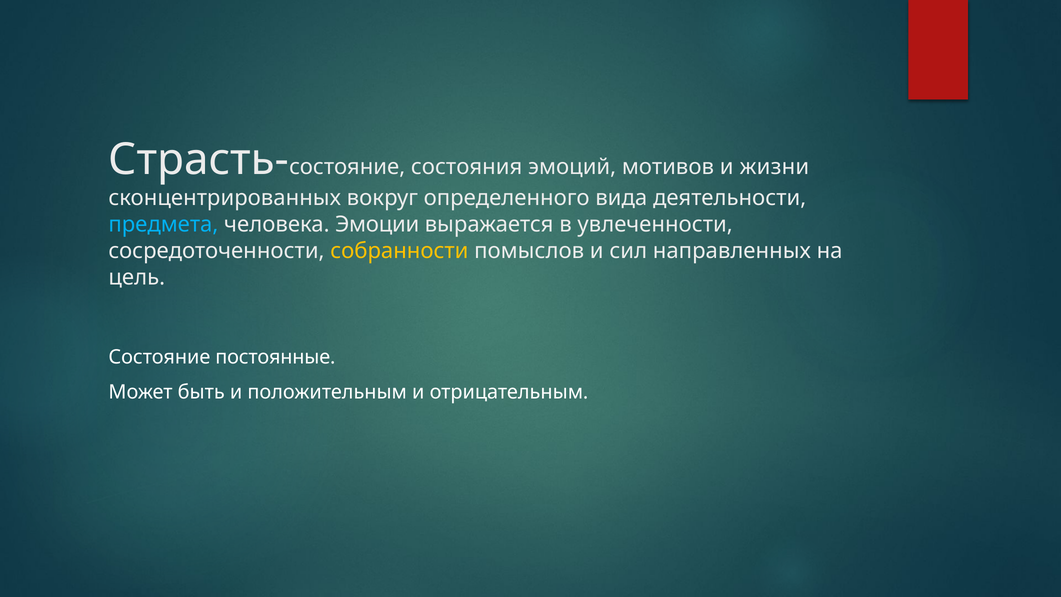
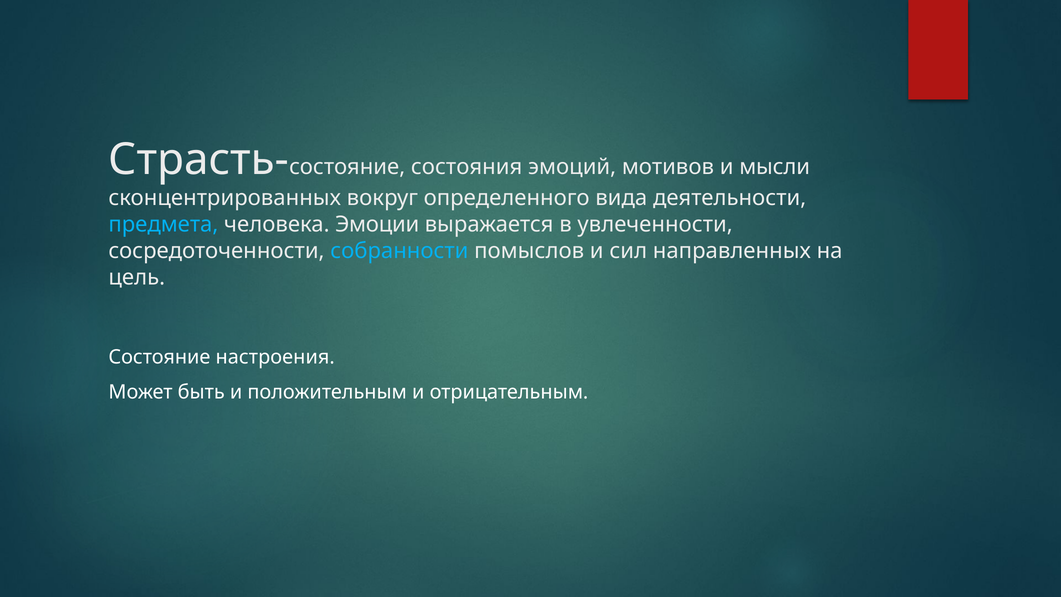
жизни: жизни -> мысли (775, 167)
собранности colour: yellow -> light blue (399, 251)
постоянные: постоянные -> настроения (275, 357)
